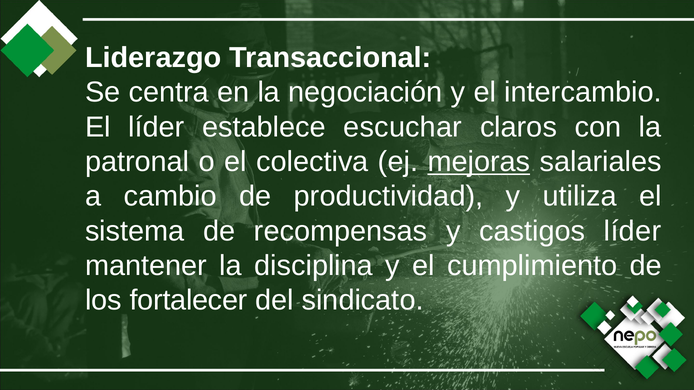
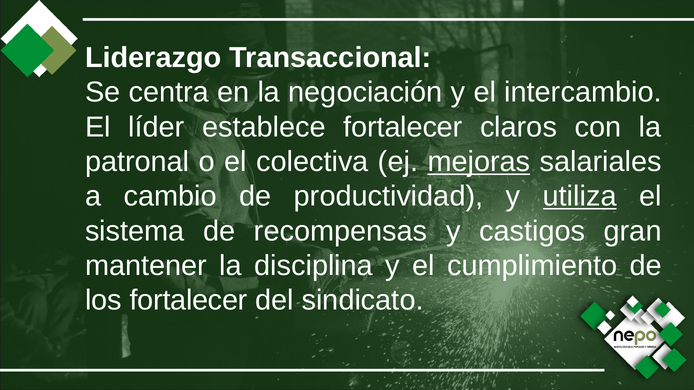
establece escuchar: escuchar -> fortalecer (403, 127)
utiliza underline: none -> present (580, 197)
castigos líder: líder -> gran (633, 231)
